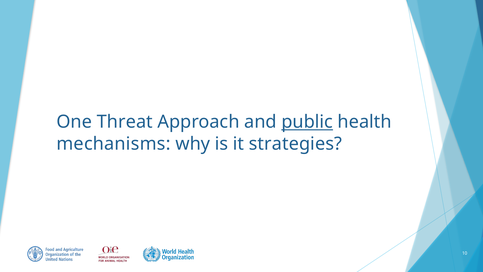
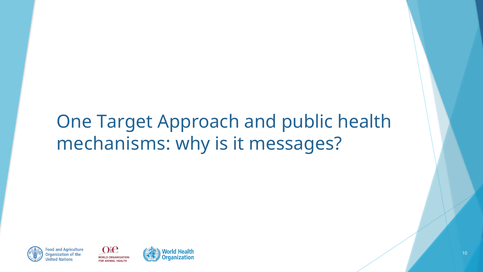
Threat: Threat -> Target (125, 122)
public underline: present -> none (307, 122)
strategies: strategies -> messages (295, 144)
